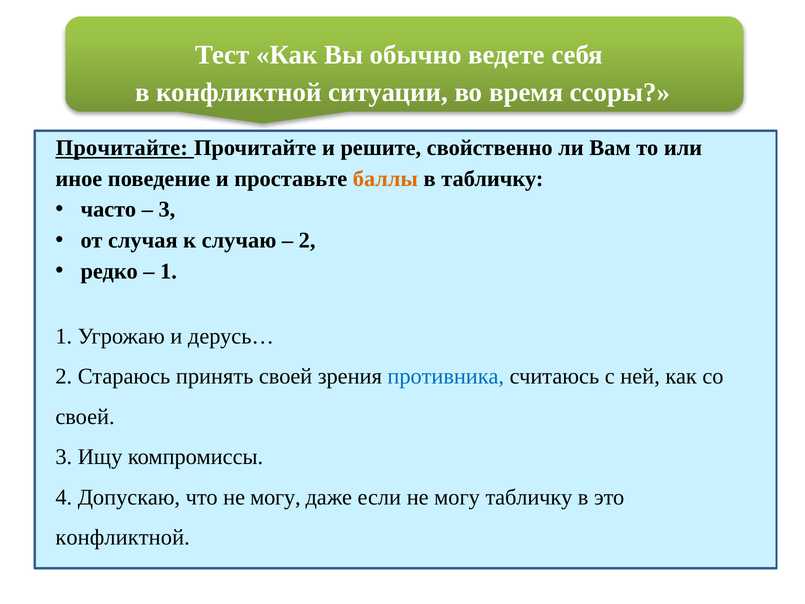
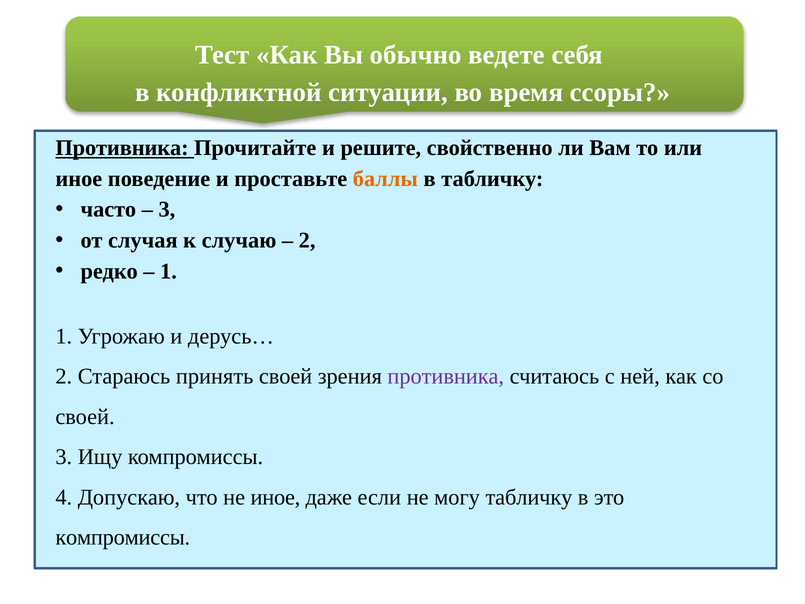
Прочитайте: Прочитайте -> Противника (122, 148)
противника colour: blue -> purple (446, 376)
что не могу: могу -> иное (275, 497)
конфликтной: конфликтной -> компромиссы (123, 537)
